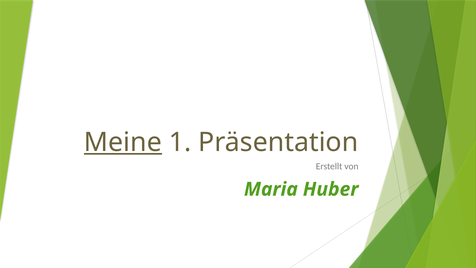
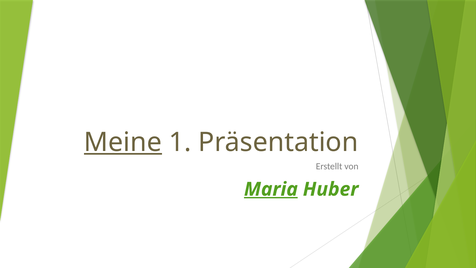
Maria underline: none -> present (271, 189)
